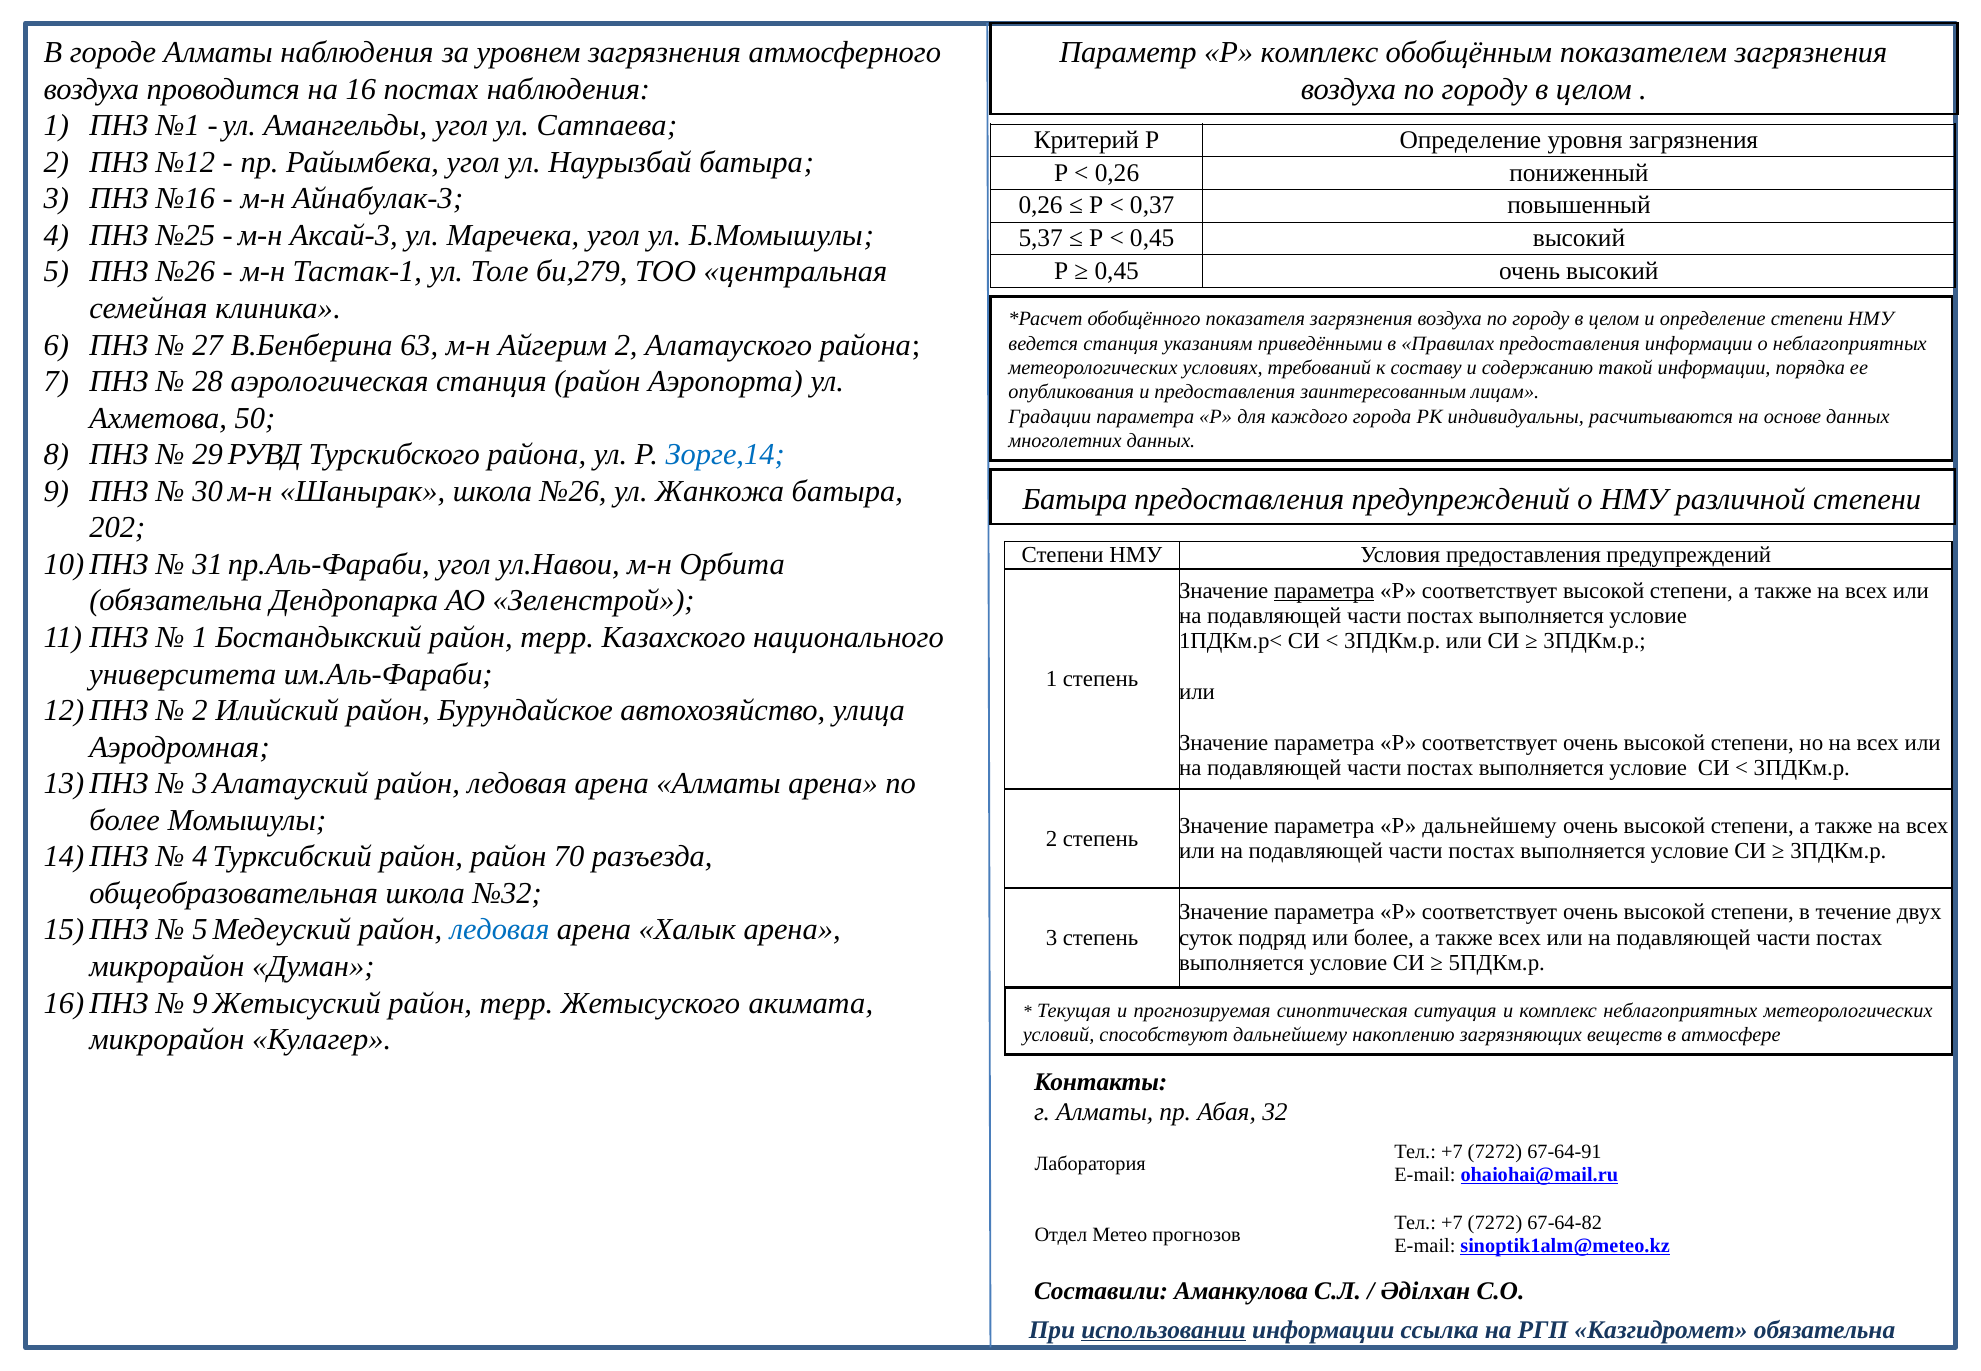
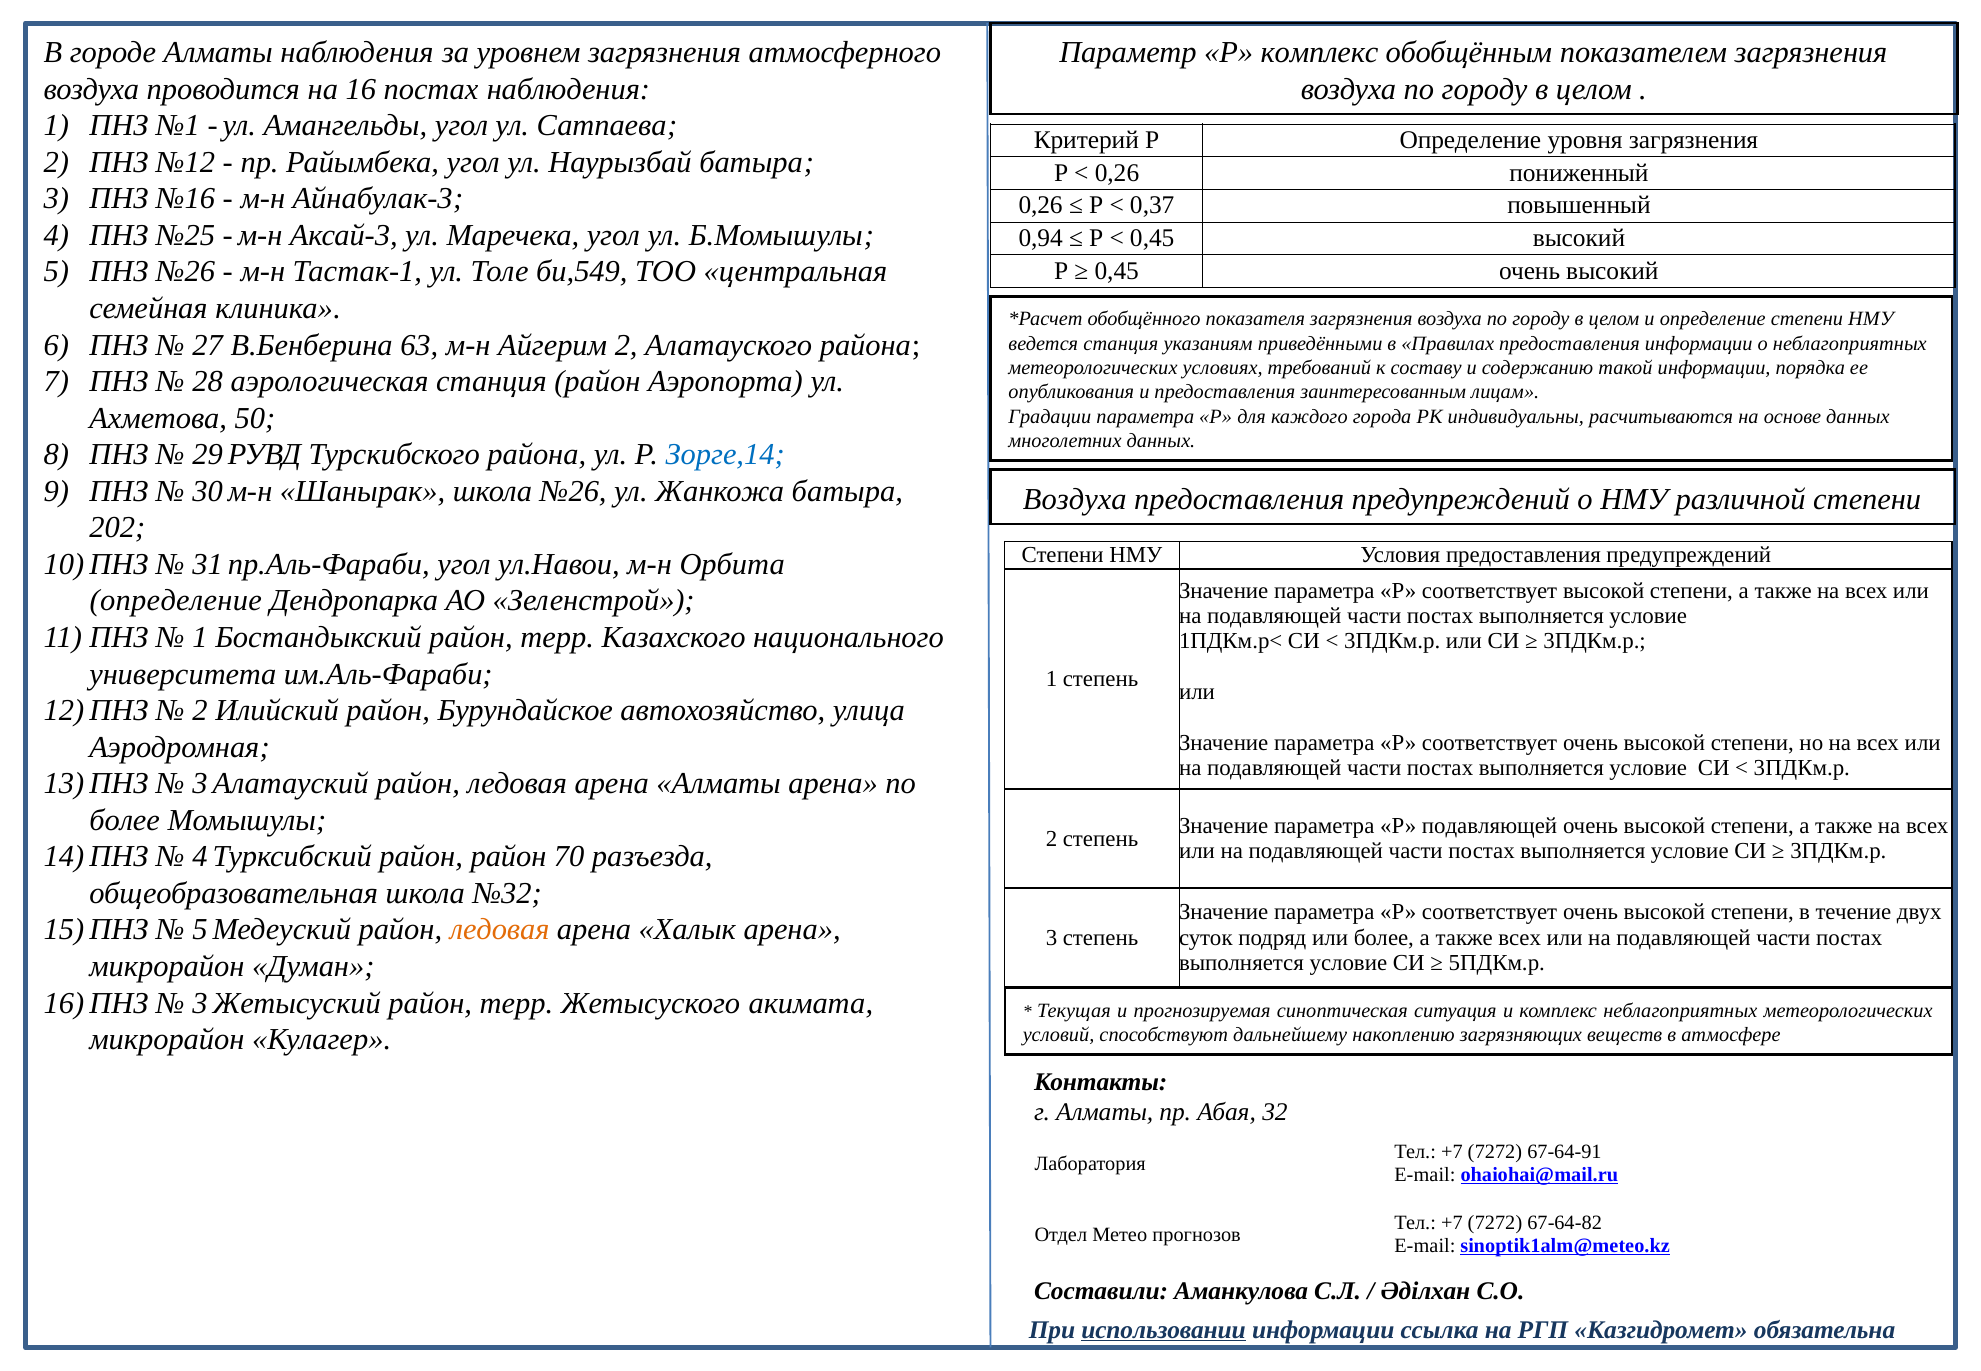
5,37: 5,37 -> 0,94 (1041, 238)
би,279: би,279 -> би,549 (582, 272)
Батыра: Батыра -> Воздуха (1075, 499)
параметра underline: present -> none (1324, 591)
обязательна: обязательна -> определение (176, 601)
Р дальнейшему: дальнейшему -> подавляющей (1490, 826)
ледовая colour: blue -> orange (500, 930)
9: 9 -> 3 (200, 1003)
